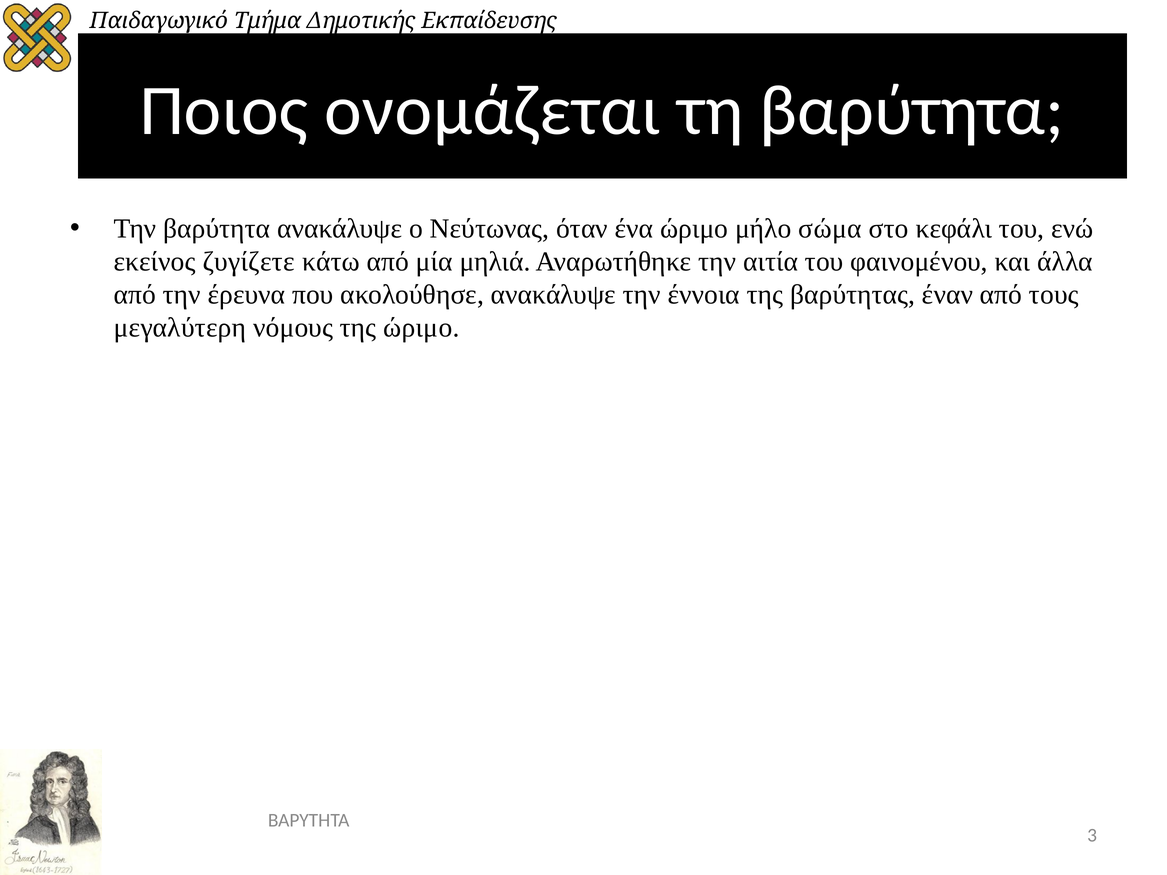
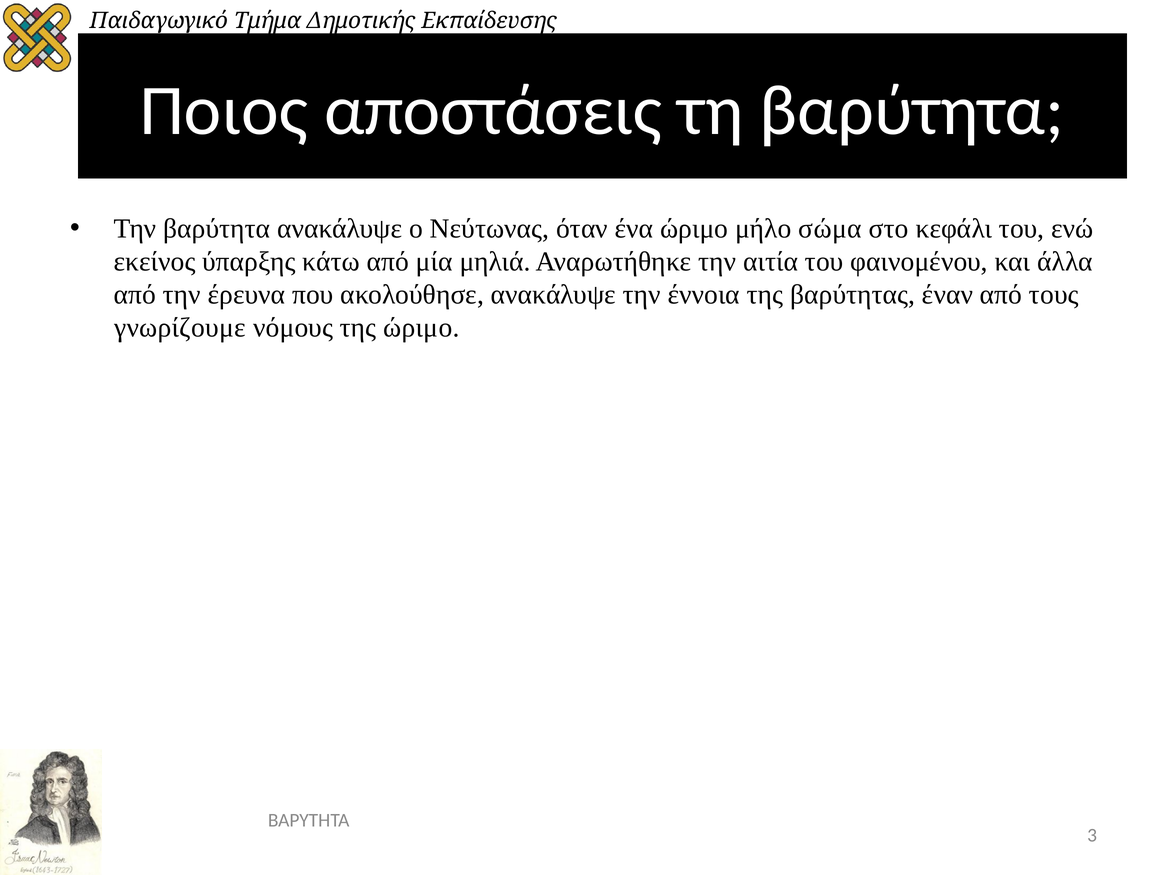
ονομάζεται: ονομάζεται -> αποστάσεις (493, 111)
ζυγίζετε: ζυγίζετε -> ύπαρξης (249, 262)
μεγαλύτερη: μεγαλύτερη -> γνωρίζουμε (180, 328)
